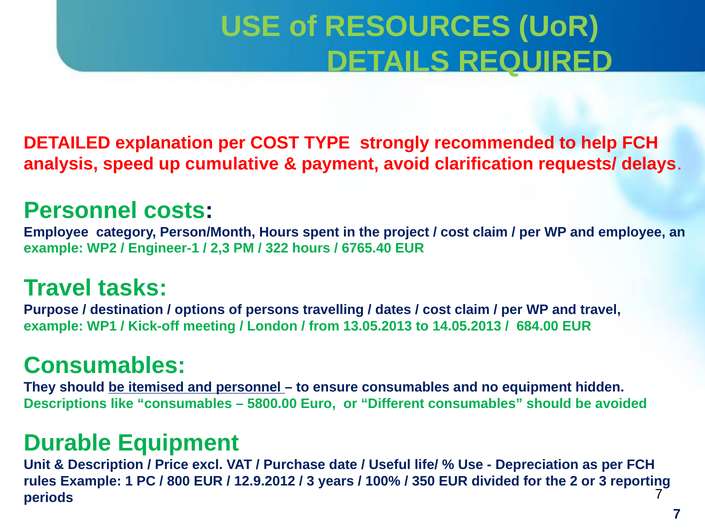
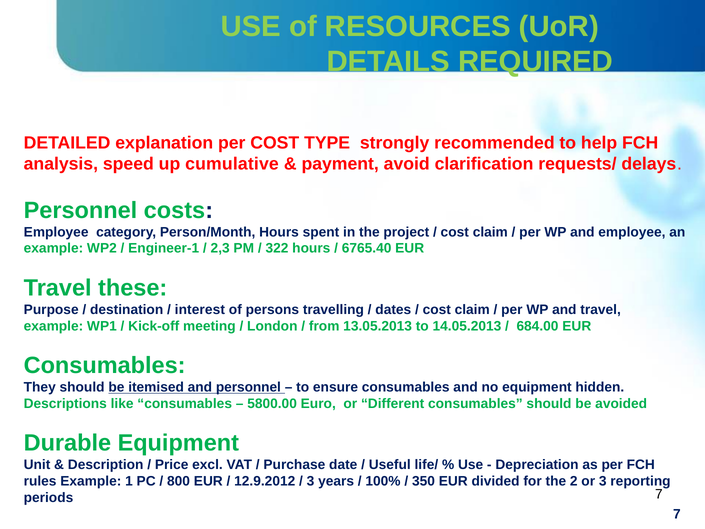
tasks: tasks -> these (133, 288)
options: options -> interest (200, 309)
